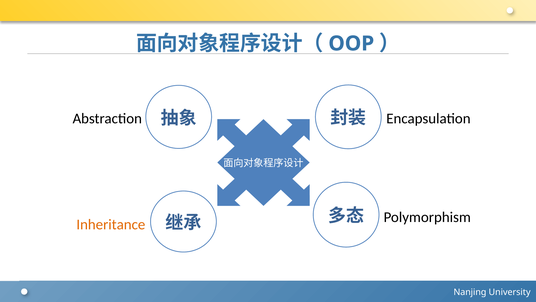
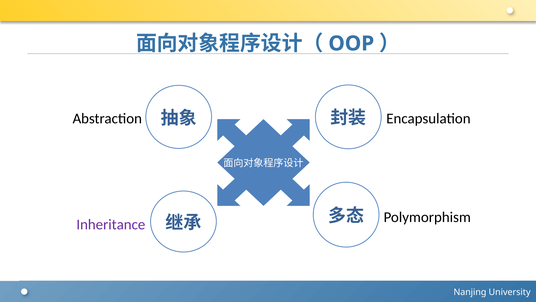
Inheritance colour: orange -> purple (111, 224)
